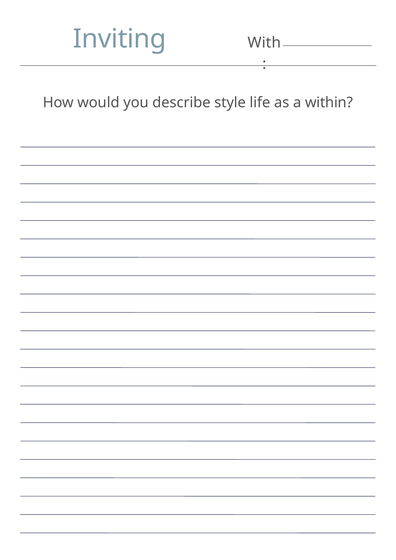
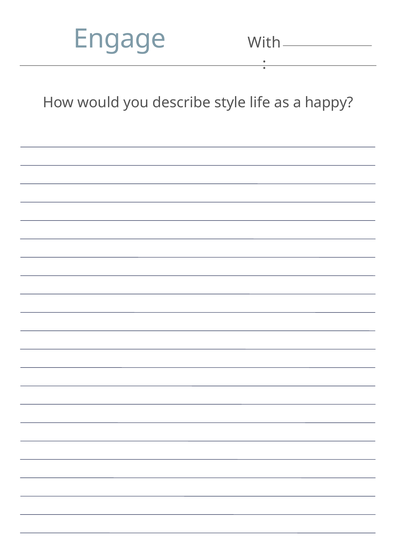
Inviting: Inviting -> Engage (120, 39)
within: within -> happy (329, 103)
